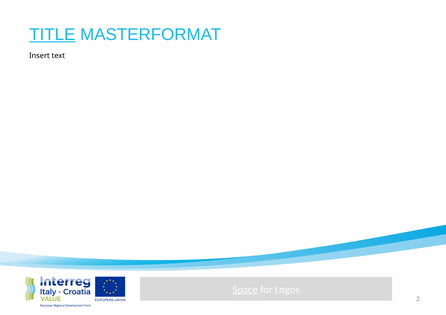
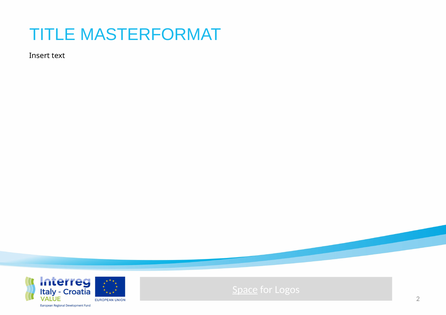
TITLE underline: present -> none (52, 35)
